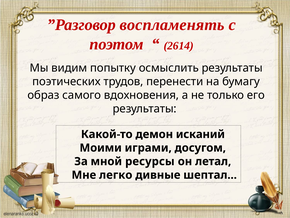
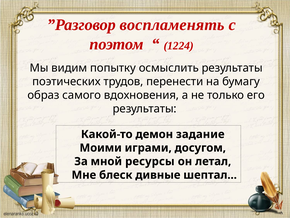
2614: 2614 -> 1224 (179, 46)
исканий: исканий -> задание (200, 134)
легко: легко -> блеск (116, 175)
